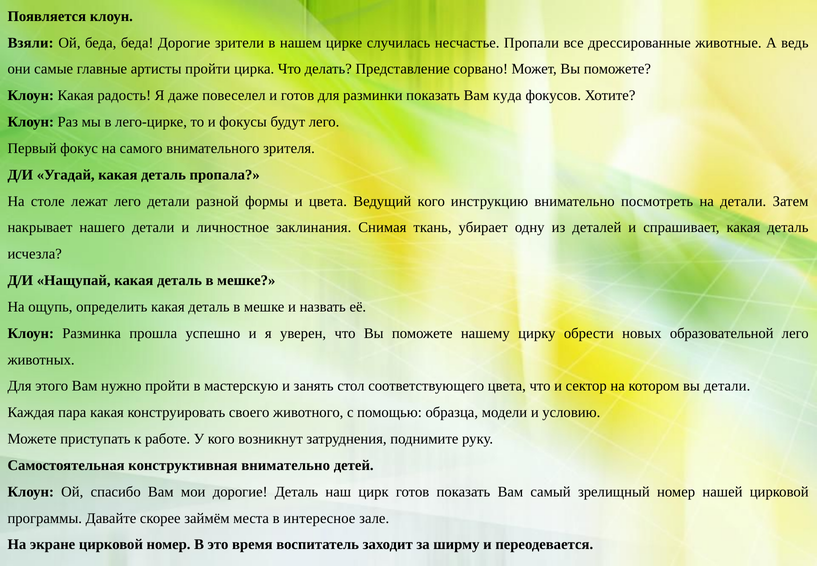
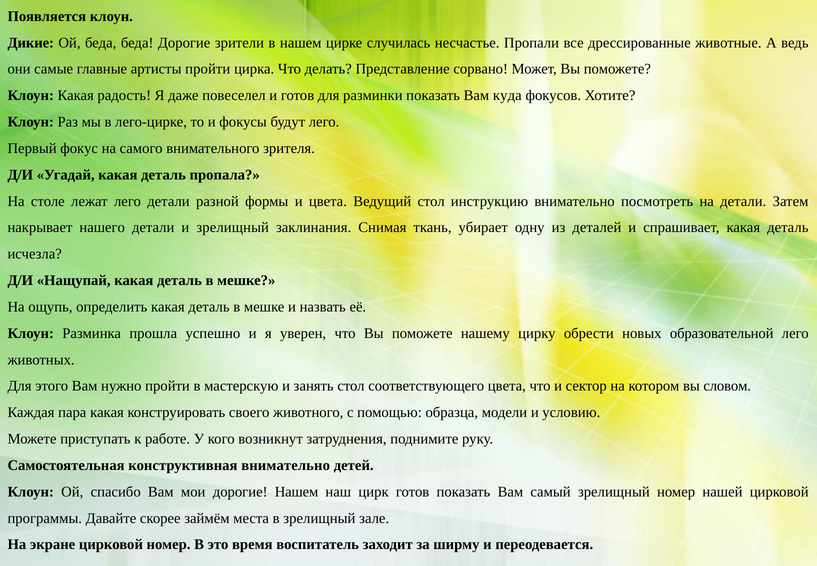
Взяли: Взяли -> Дикие (31, 43)
Ведущий кого: кого -> стол (431, 201)
и личностное: личностное -> зрелищный (233, 227)
вы детали: детали -> словом (727, 386)
дорогие Деталь: Деталь -> Нашем (297, 491)
в интересное: интересное -> зрелищный (319, 518)
